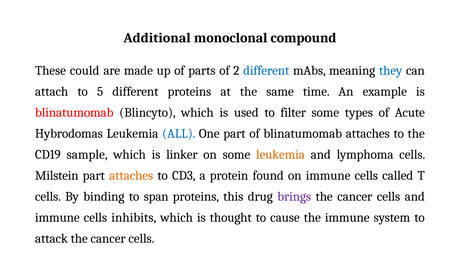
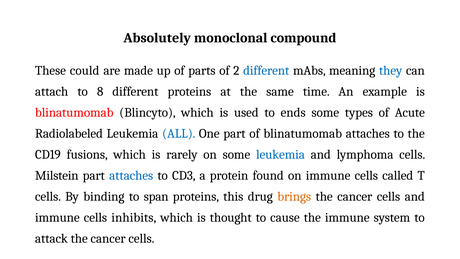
Additional: Additional -> Absolutely (157, 38)
5: 5 -> 8 (100, 91)
filter: filter -> ends (293, 112)
Hybrodomas: Hybrodomas -> Radiolabeled (69, 133)
sample: sample -> fusions (87, 154)
linker: linker -> rarely (182, 154)
leukemia colour: orange -> blue (280, 154)
attaches colour: orange -> blue (131, 175)
brings colour: purple -> orange (294, 196)
